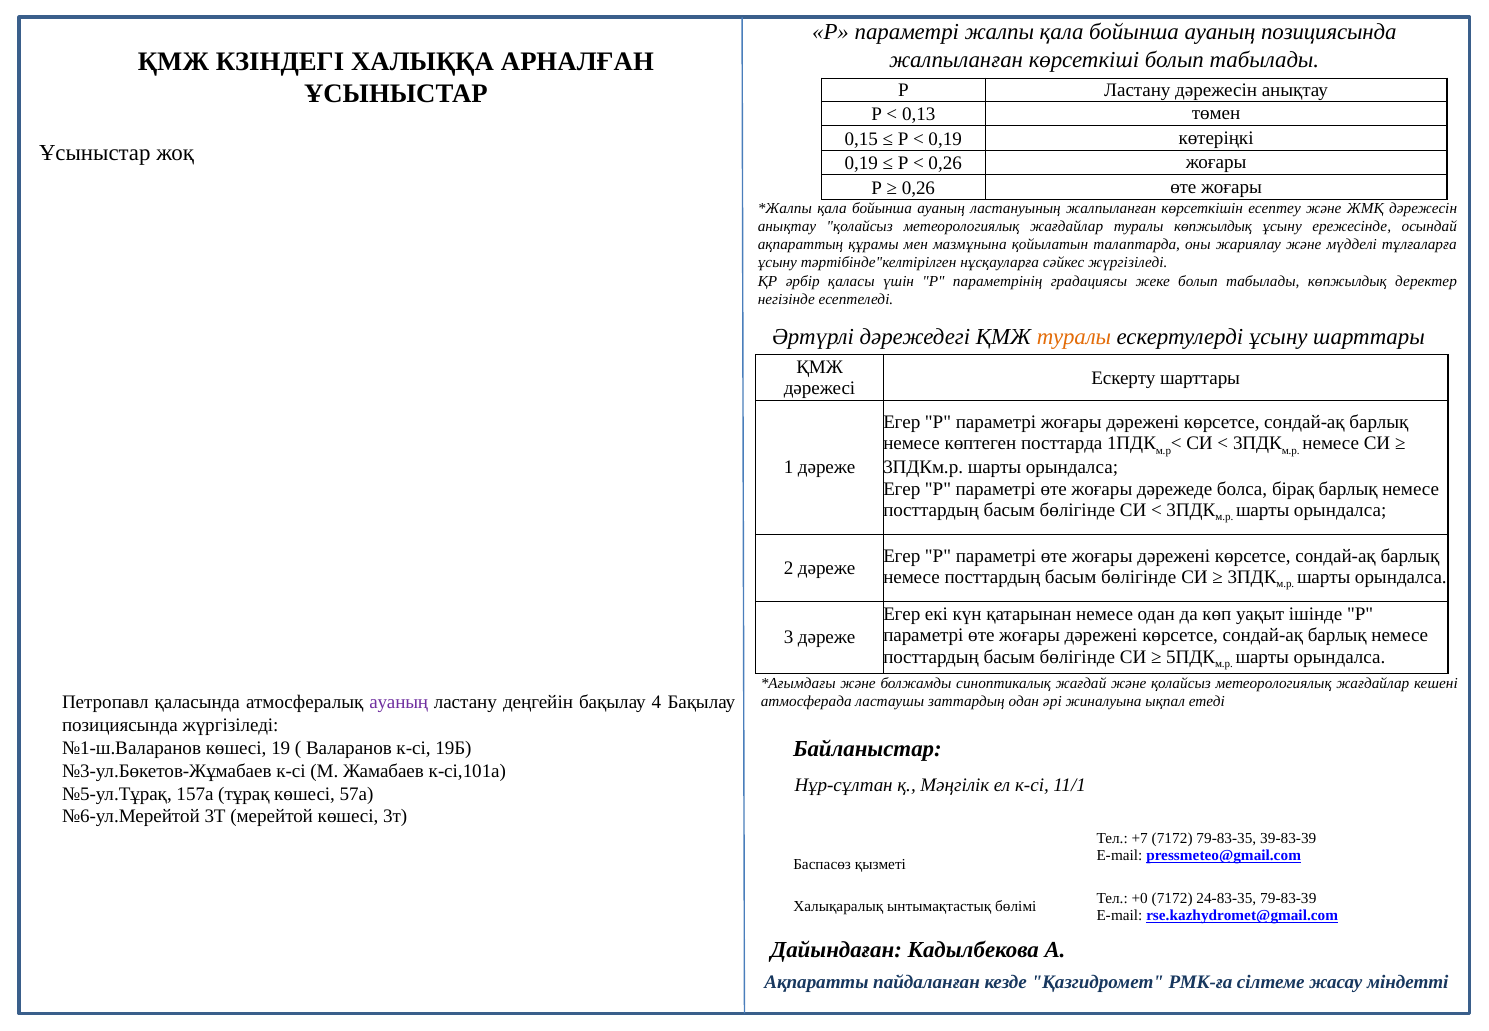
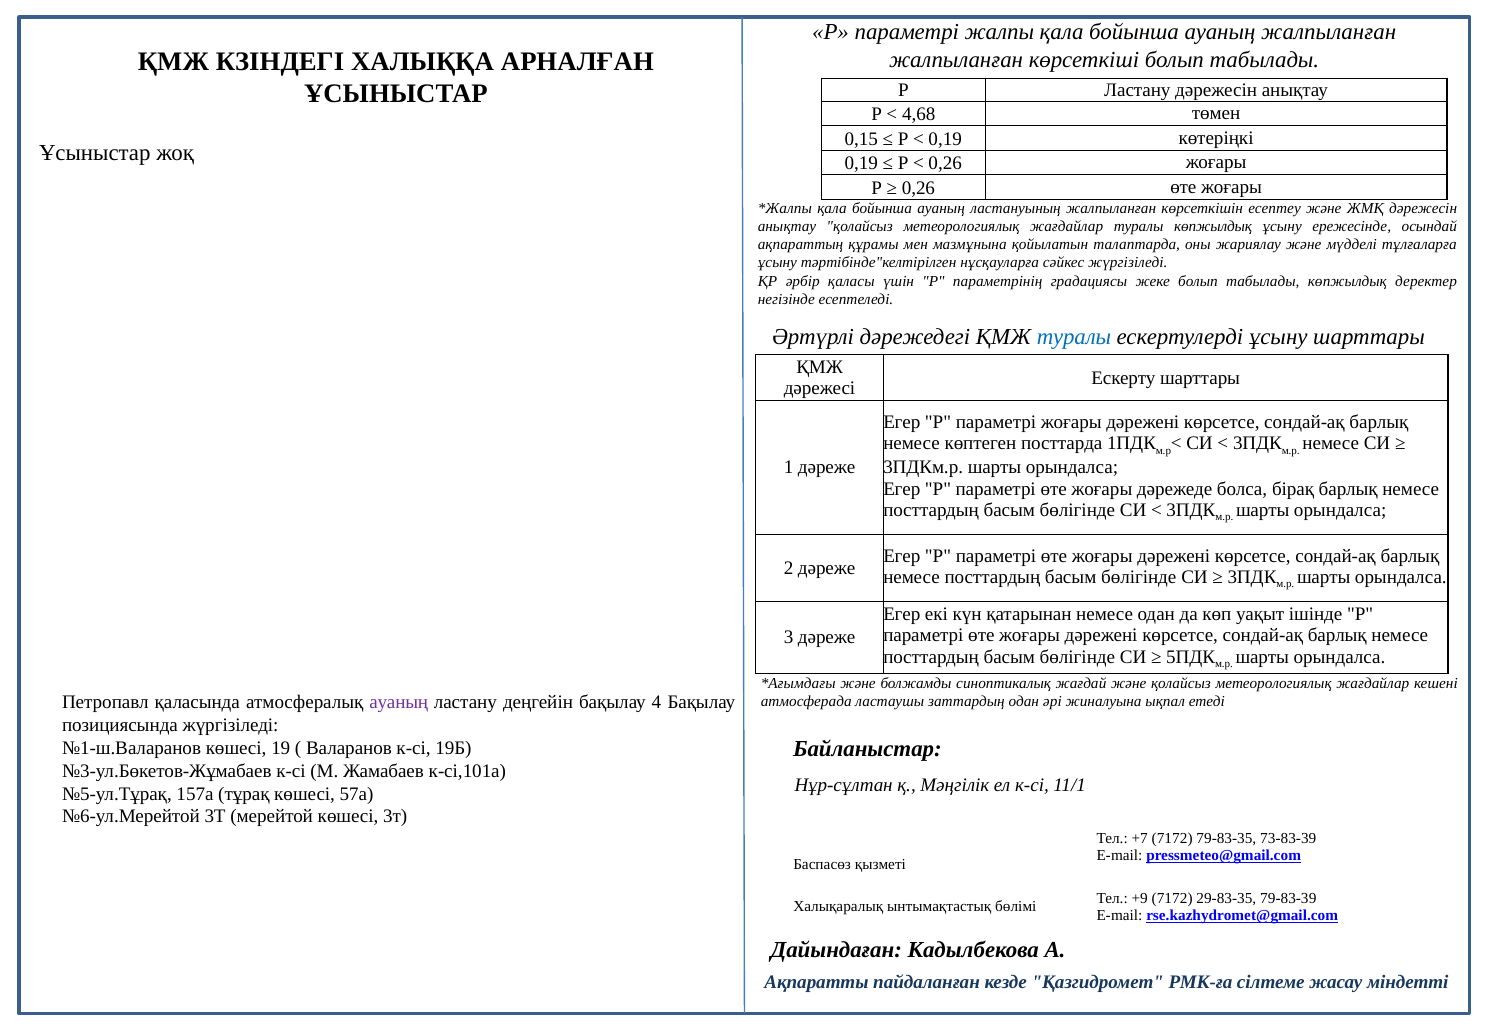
ауаның позициясында: позициясында -> жалпыланған (1329, 32)
0,13: 0,13 -> 4,68 (919, 114)
туралы colour: orange -> blue (1074, 337)
39-83-39: 39-83-39 -> 73-83-39 (1288, 839)
+0: +0 -> +9 (1140, 898)
24-83-35: 24-83-35 -> 29-83-35 (1226, 898)
